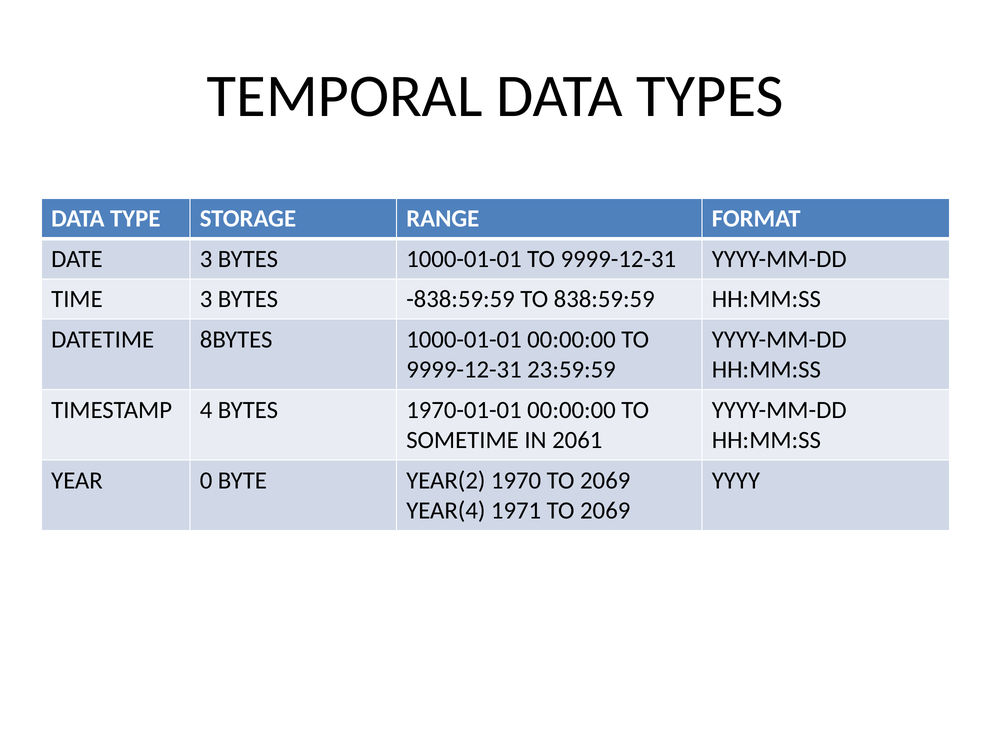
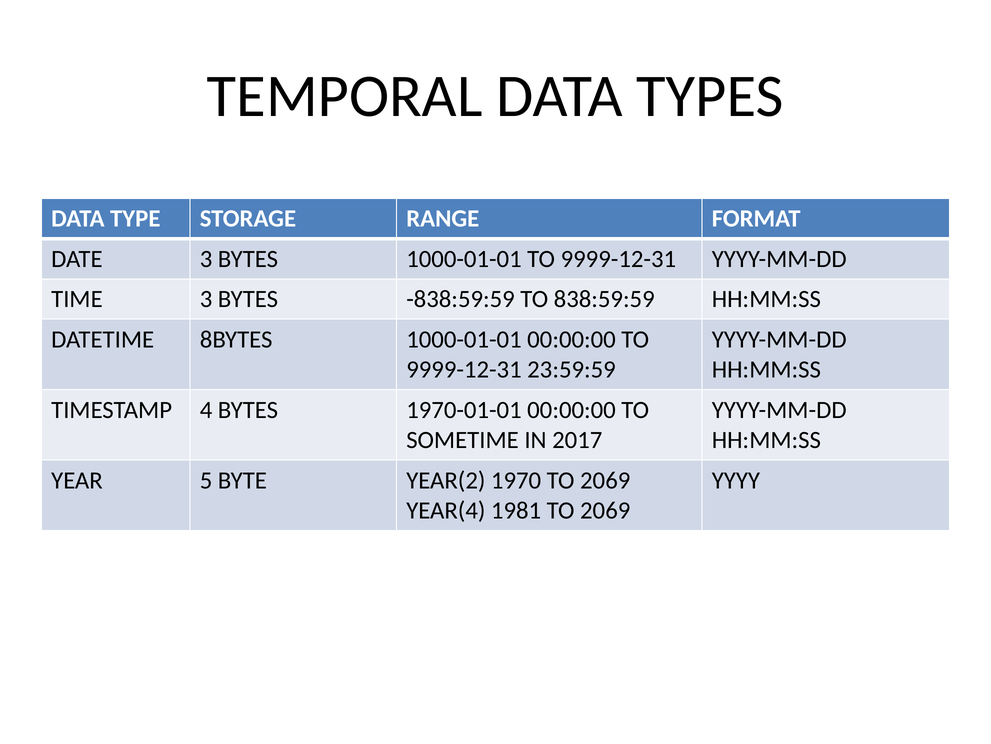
2061: 2061 -> 2017 (577, 440)
0: 0 -> 5 (206, 480)
1971: 1971 -> 1981 (516, 510)
